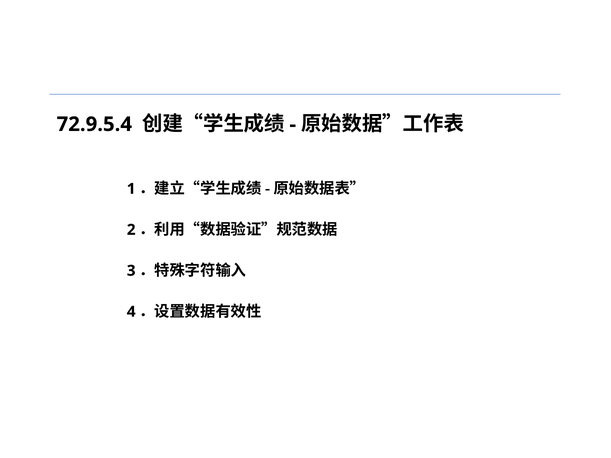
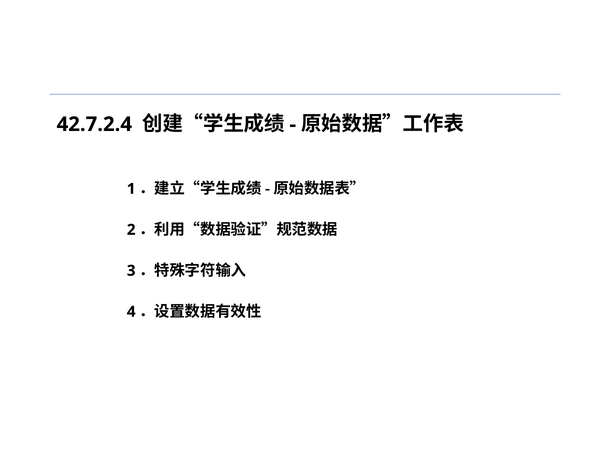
72.9.5.4: 72.9.5.4 -> 42.7.2.4 (94, 124)
